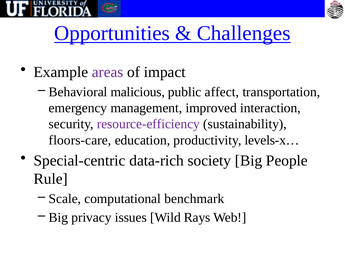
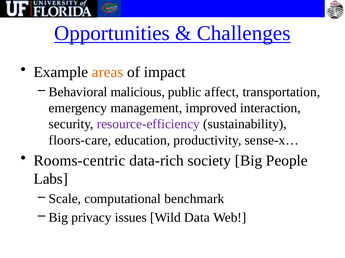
areas colour: purple -> orange (108, 72)
levels-x…: levels-x… -> sense-x… (272, 141)
Special-centric: Special-centric -> Rooms-centric (80, 161)
Rule: Rule -> Labs (51, 179)
Rays: Rays -> Data (197, 218)
